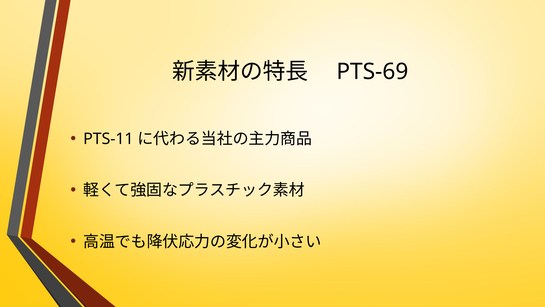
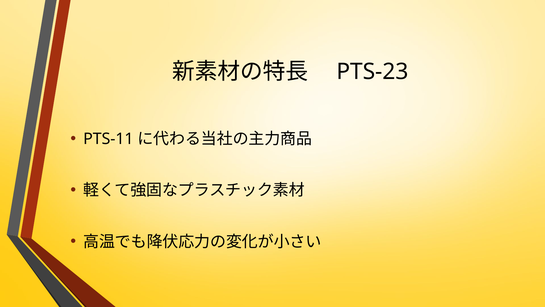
PTS-69: PTS-69 -> PTS-23 (372, 71)
